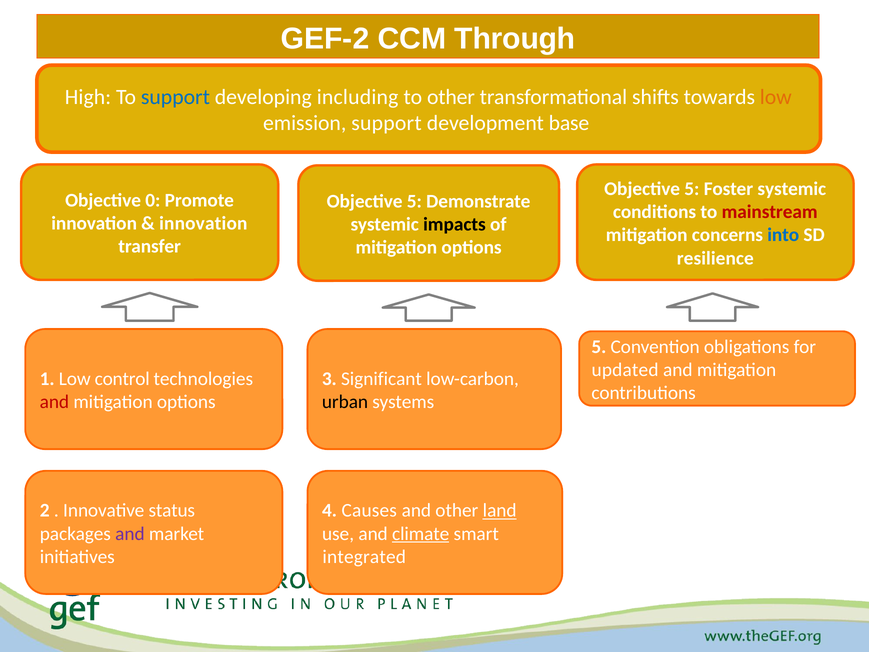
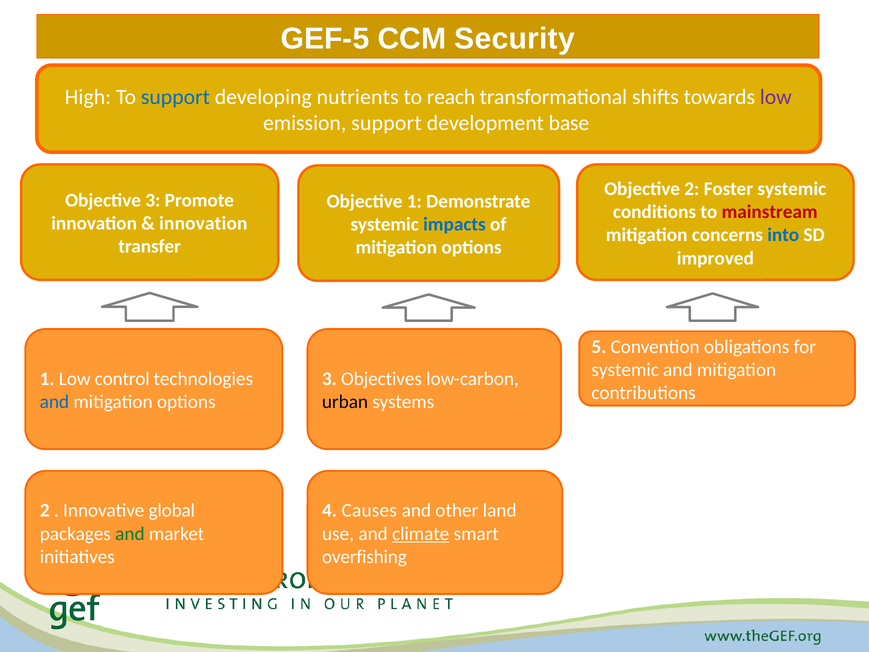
GEF-2: GEF-2 -> GEF-5 (325, 39)
Through: Through -> Security (515, 39)
including: including -> nutrients (358, 97)
to other: other -> reach (451, 97)
low colour: orange -> purple (776, 97)
5: 5 -> 2 (692, 189)
Objective 0: 0 -> 3 (153, 200)
5: 5 -> 1 (414, 201)
impacts colour: black -> blue (454, 224)
resilience: resilience -> improved (715, 258)
updated: updated -> systemic (625, 370)
Significant: Significant -> Objectives (381, 379)
and colour: red -> blue (54, 402)
status: status -> global (172, 510)
land underline: present -> none (500, 510)
and colour: purple -> green (130, 534)
integrated: integrated -> overfishing (364, 557)
